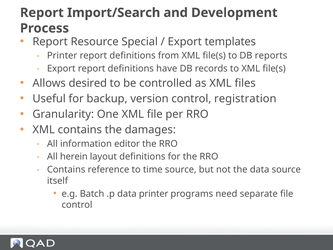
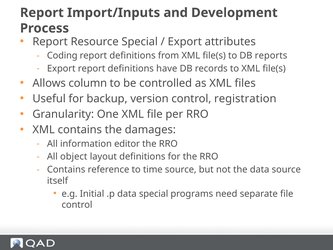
Import/Search: Import/Search -> Import/Inputs (114, 13)
templates: templates -> attributes (230, 42)
Printer: Printer -> Coding (62, 56)
desired: desired -> column (88, 83)
herein: herein -> object (74, 157)
Batch: Batch -> Initial (92, 194)
data printer: printer -> special (154, 194)
